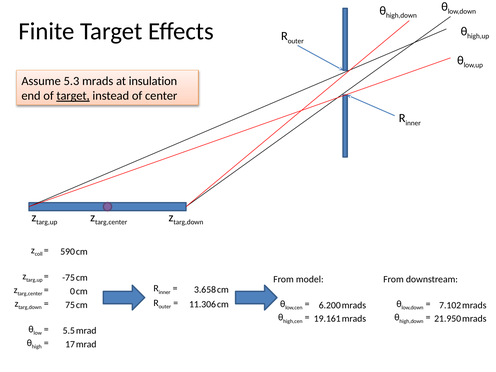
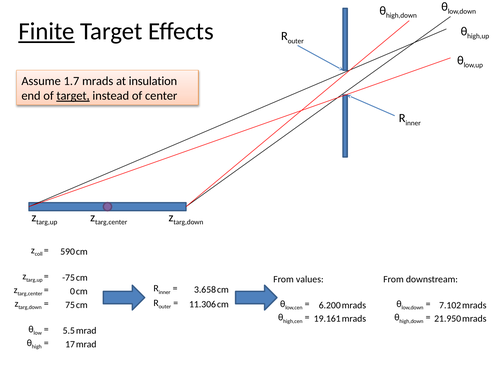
Finite underline: none -> present (47, 31)
5.3: 5.3 -> 1.7 (71, 81)
model: model -> values (310, 279)
